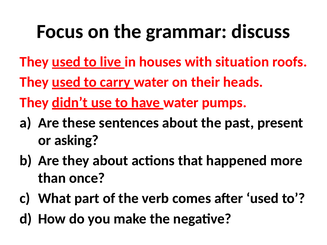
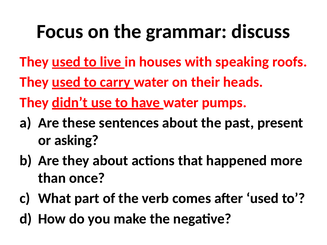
situation: situation -> speaking (242, 62)
